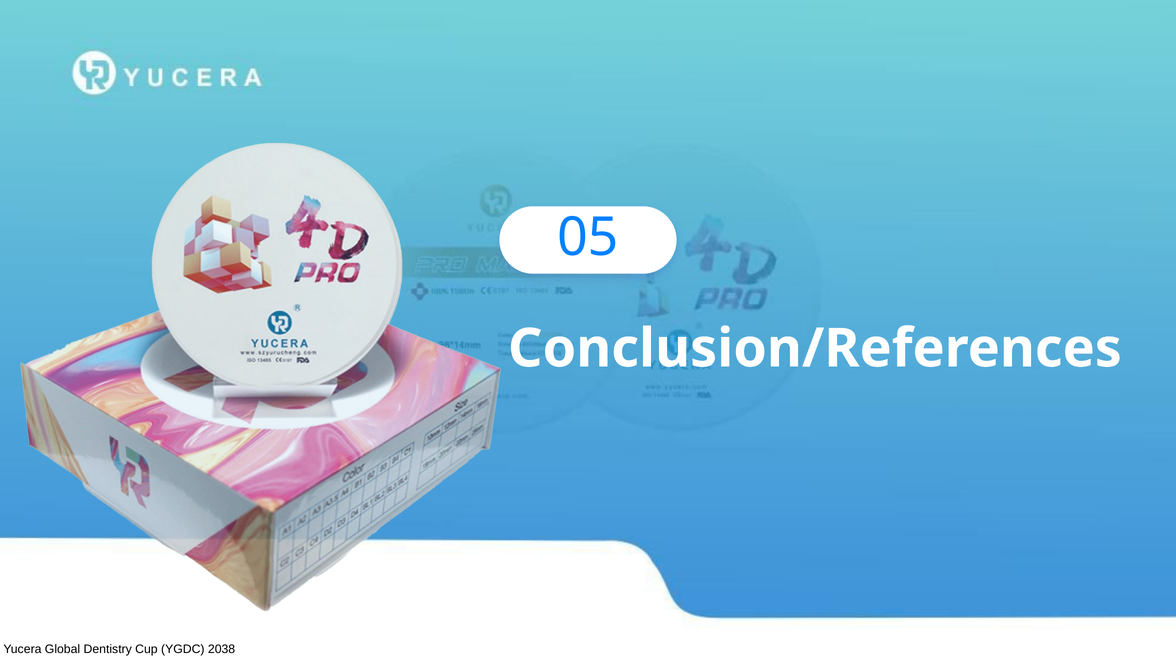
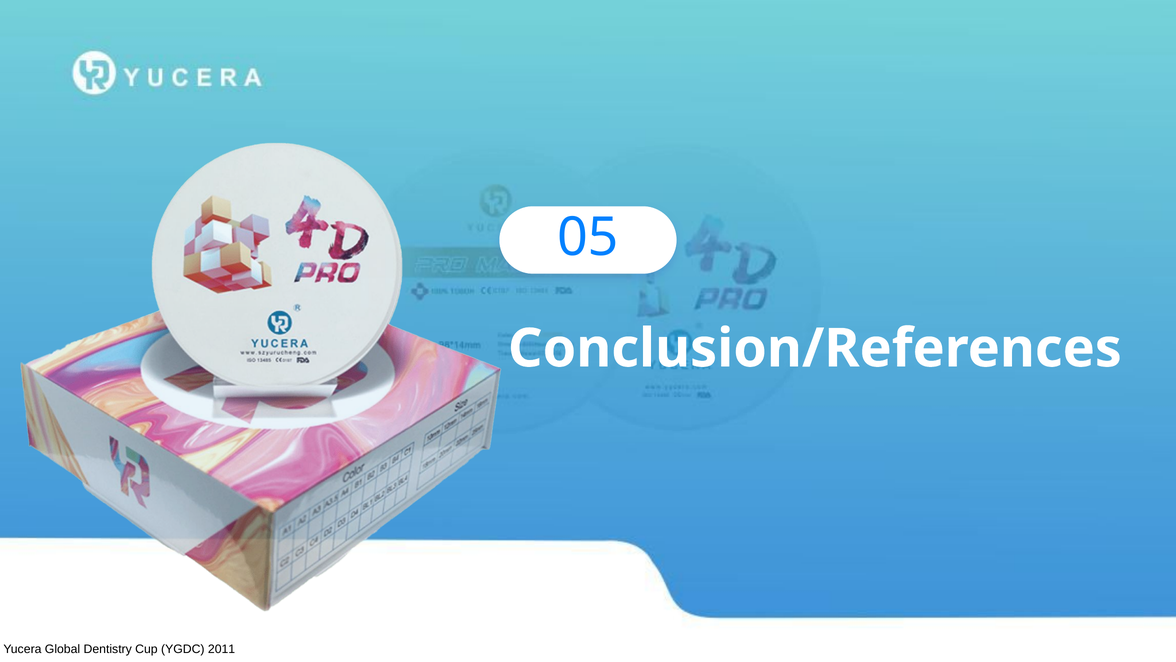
2038: 2038 -> 2011 (222, 649)
